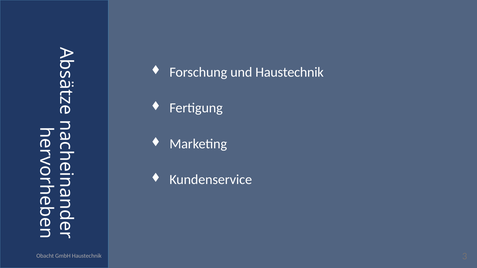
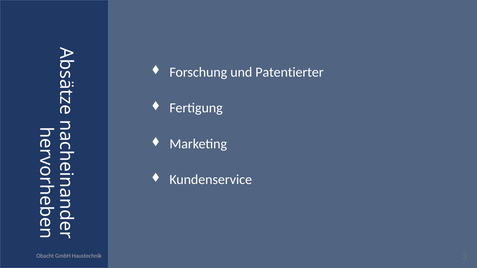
und Haustechnik: Haustechnik -> Patentierter (289, 72)
